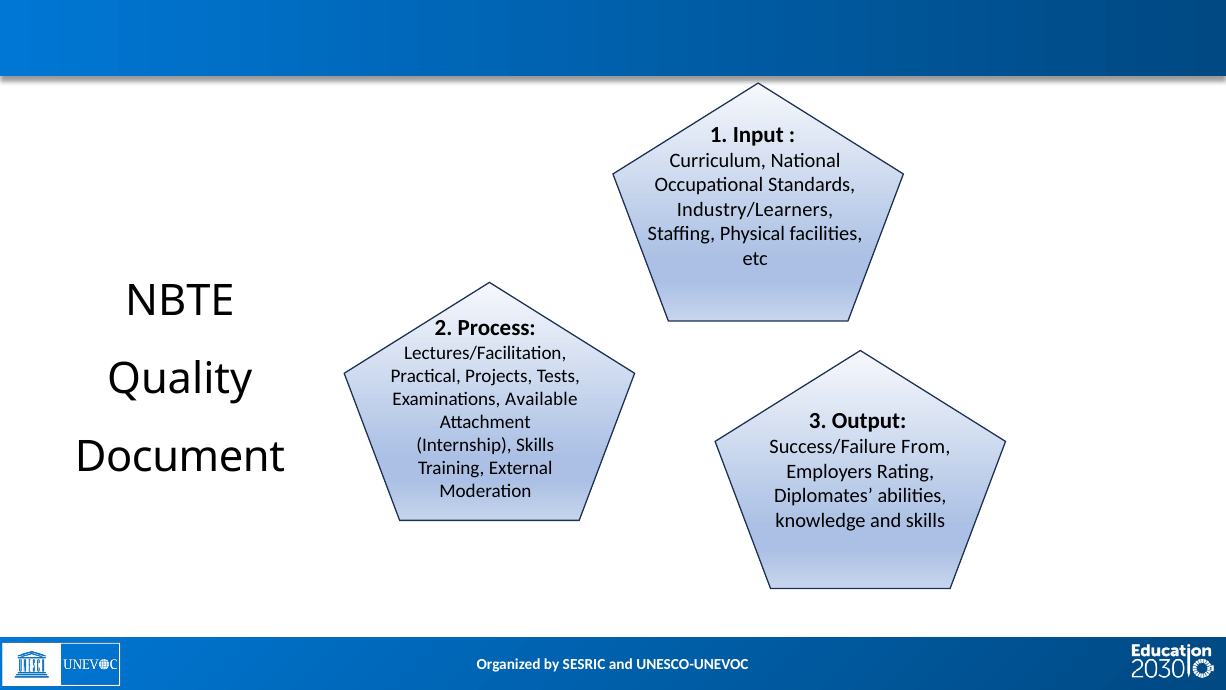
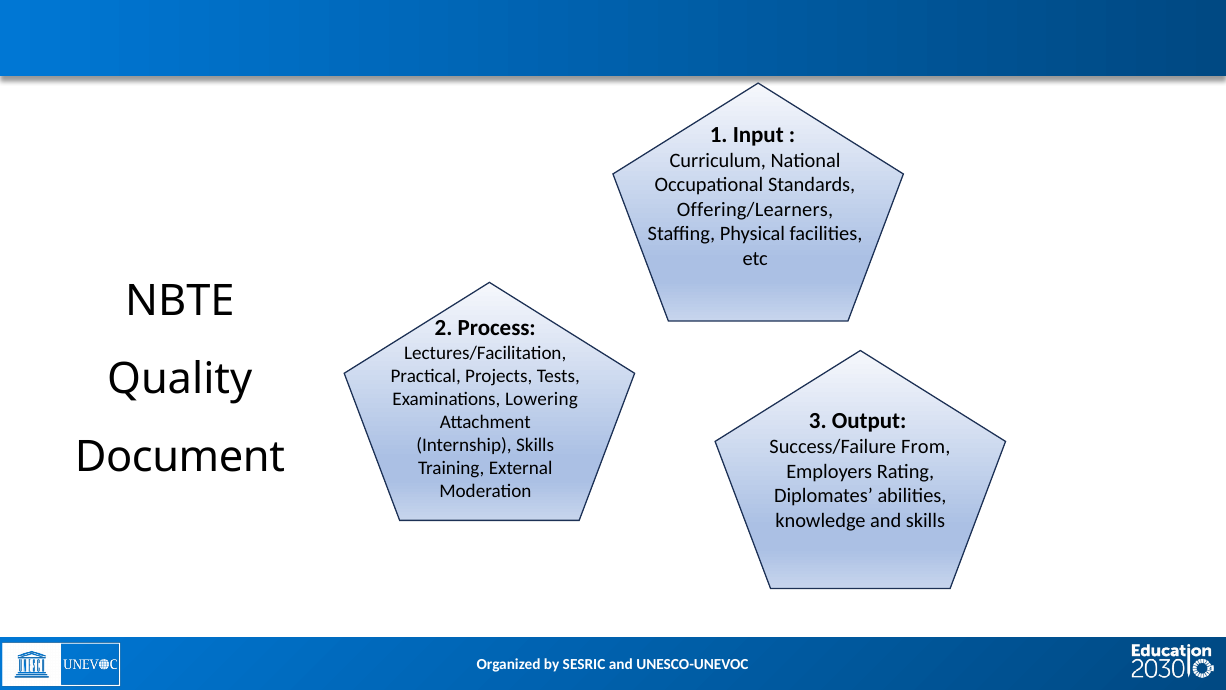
Industry/Learners: Industry/Learners -> Offering/Learners (755, 210)
Available: Available -> Lowering (541, 399)
